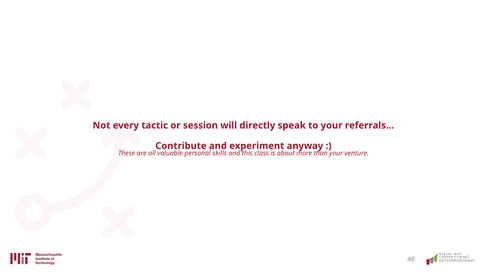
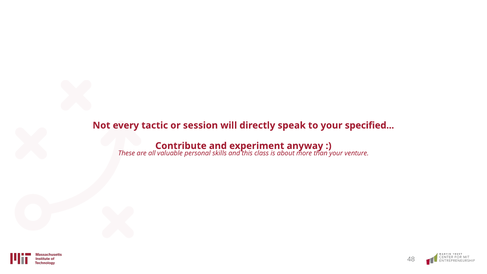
referrals: referrals -> specified (369, 125)
